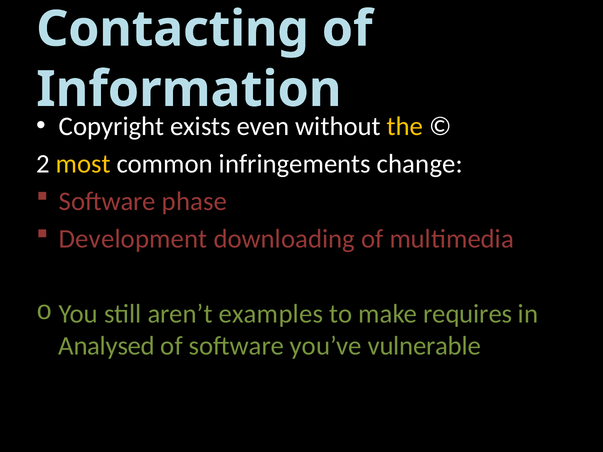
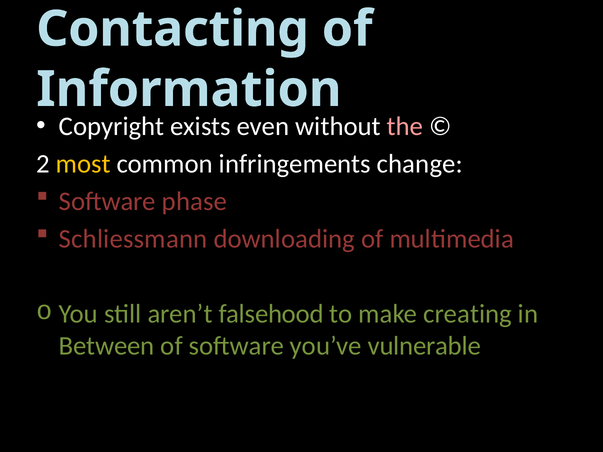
the colour: yellow -> pink (405, 126)
Development: Development -> Schliessmann (133, 239)
examples: examples -> falsehood (271, 314)
requires: requires -> creating (468, 314)
Analysed: Analysed -> Between (107, 346)
